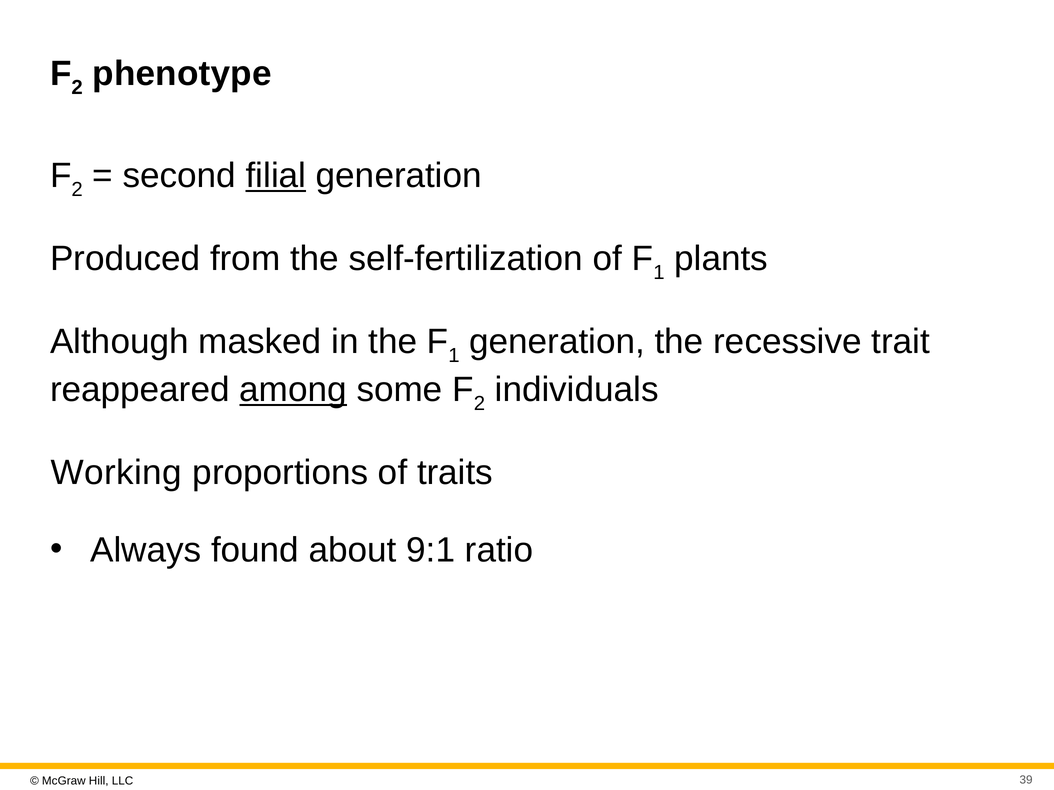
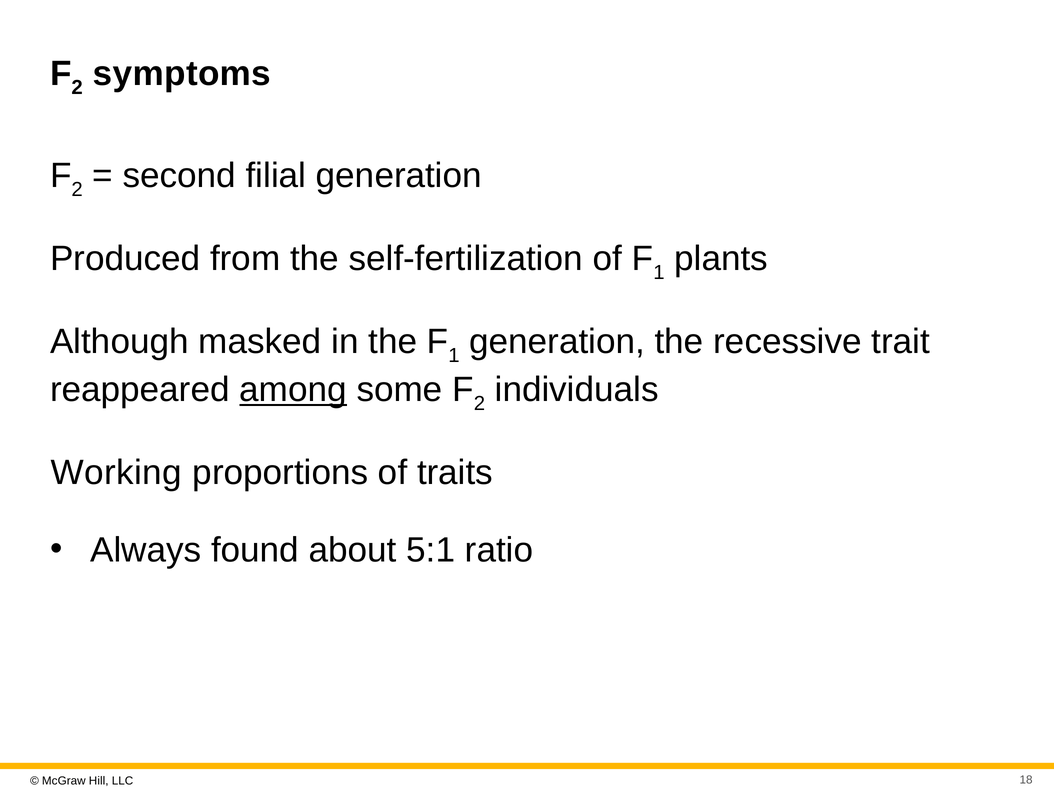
phenotype: phenotype -> symptoms (182, 74)
filial underline: present -> none (276, 176)
9:1: 9:1 -> 5:1 (431, 550)
39: 39 -> 18 (1026, 781)
